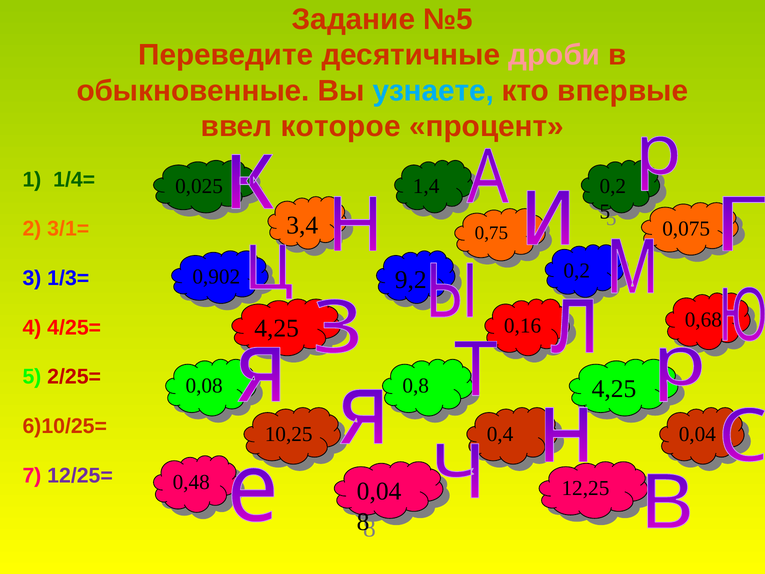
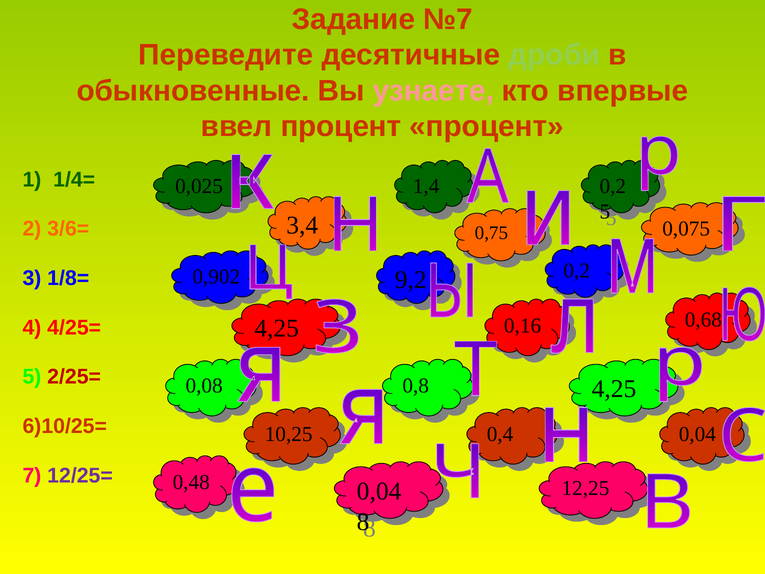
№5: №5 -> №7 (448, 19)
дроби colour: pink -> light green (554, 55)
узнаете colour: light blue -> pink (433, 91)
ввел которое: которое -> процент (341, 126)
3/1=: 3/1= -> 3/6= (68, 229)
1/3=: 1/3= -> 1/8= (68, 278)
